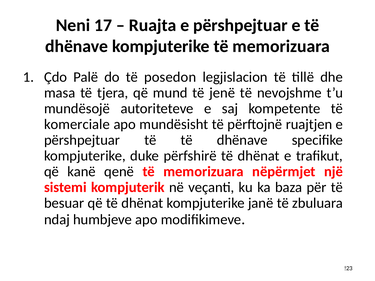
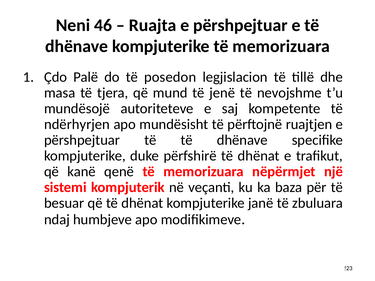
17: 17 -> 46 (103, 25)
komerciale: komerciale -> ndërhyrjen (77, 124)
